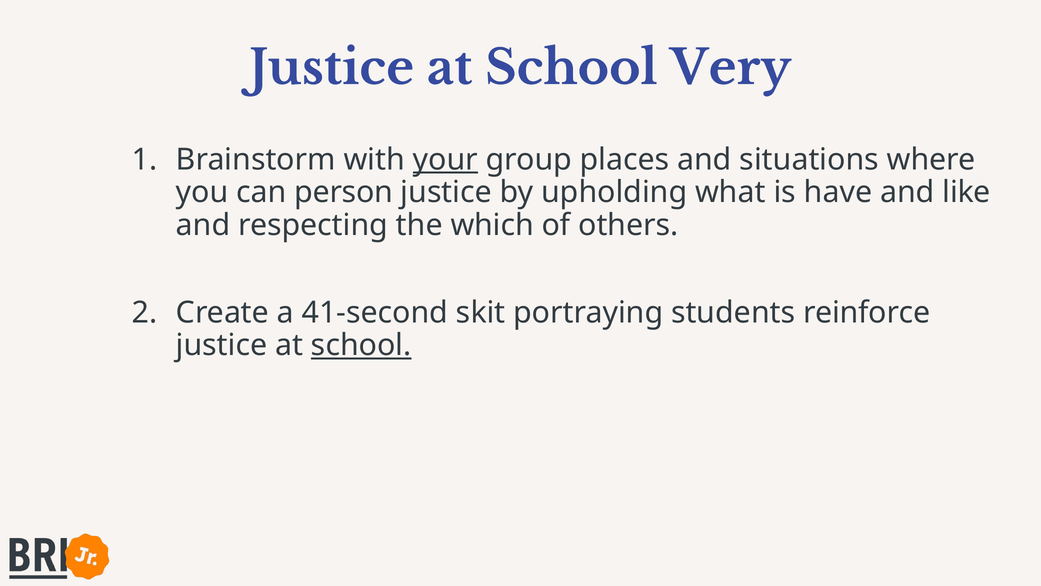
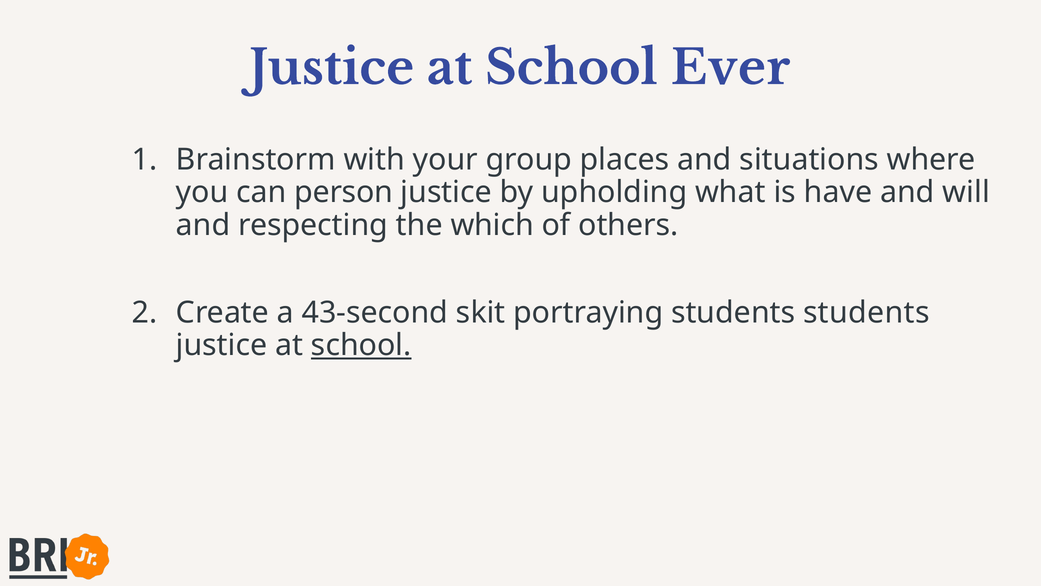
Very: Very -> Ever (730, 68)
your underline: present -> none (445, 159)
like: like -> will (966, 192)
41-second: 41-second -> 43-second (375, 312)
students reinforce: reinforce -> students (866, 312)
